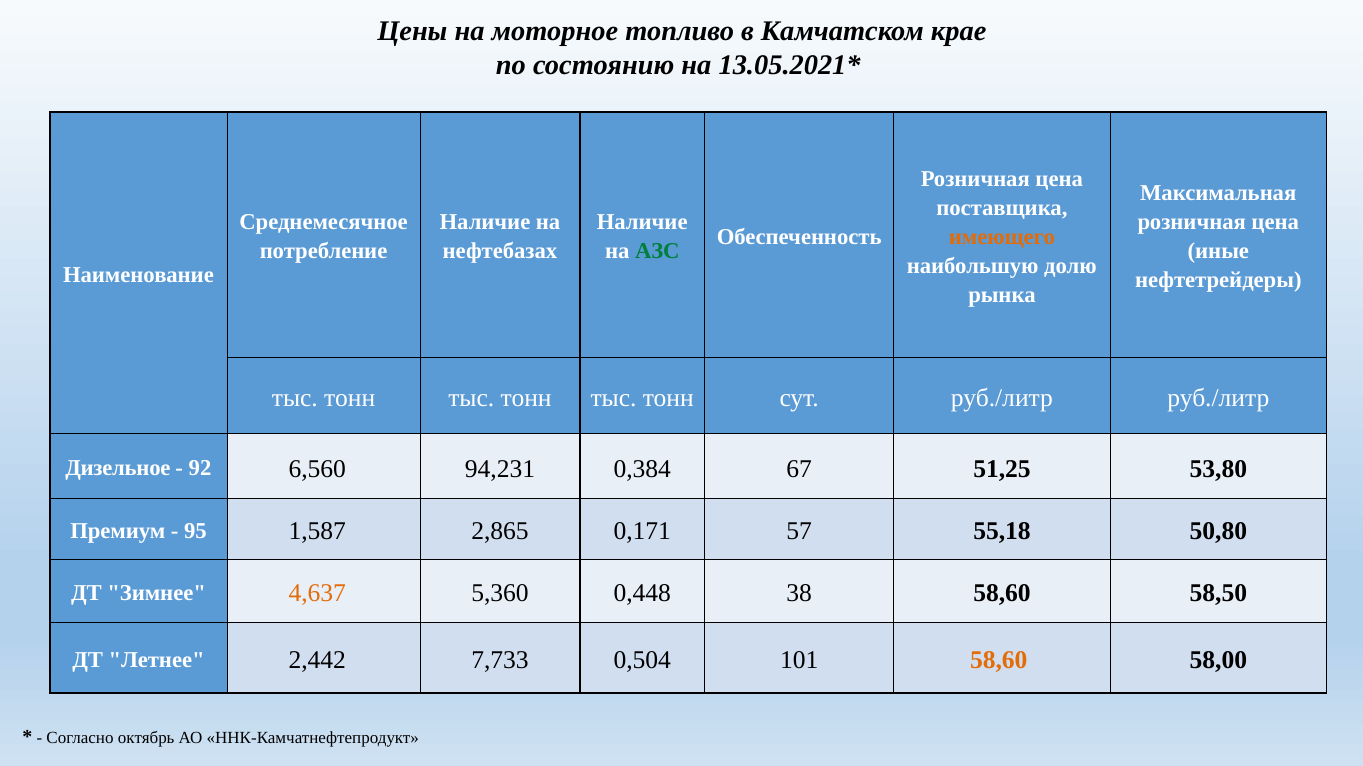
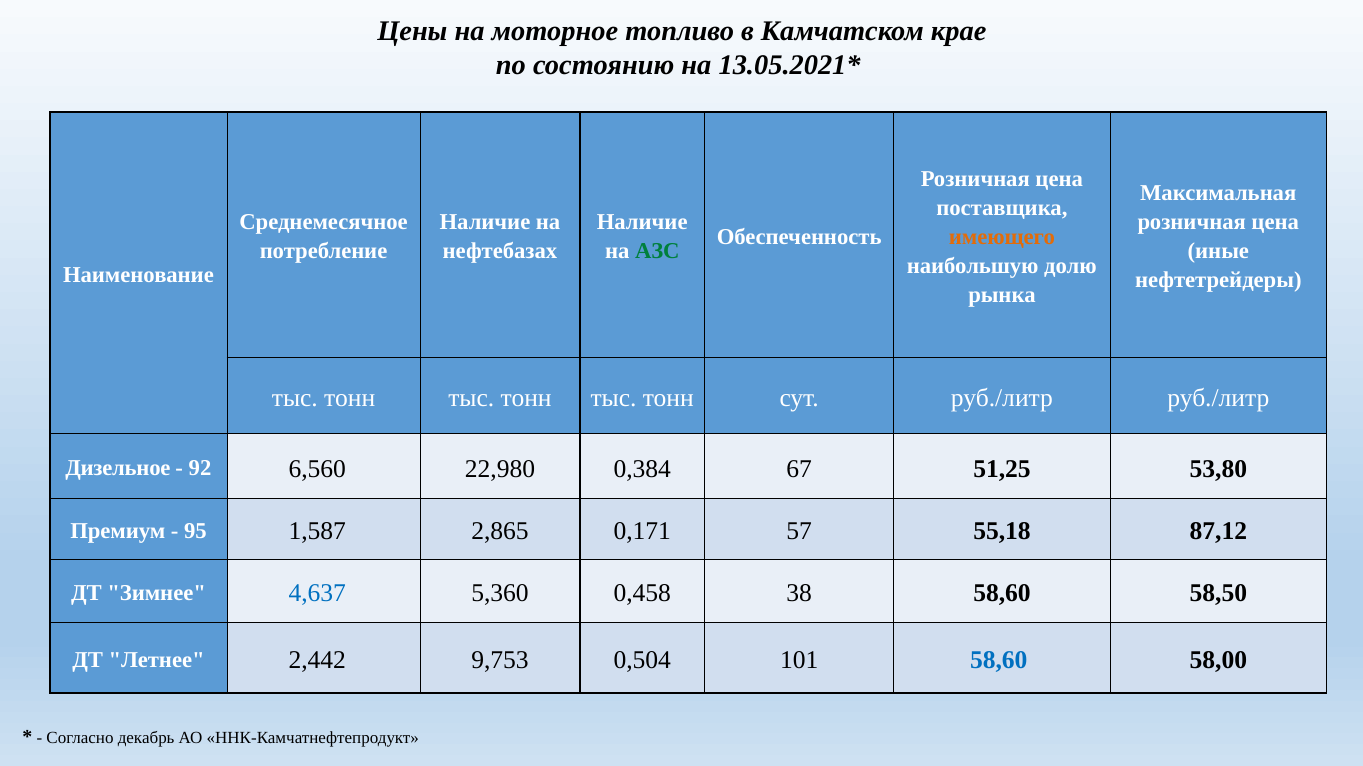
94,231: 94,231 -> 22,980 (500, 469)
50,80: 50,80 -> 87,12 (1218, 532)
4,637 colour: orange -> blue (317, 594)
0,448: 0,448 -> 0,458 (642, 594)
7,733: 7,733 -> 9,753 (500, 661)
58,60 colour: orange -> blue (999, 661)
октябрь: октябрь -> декабрь (146, 738)
